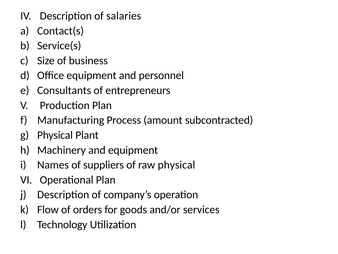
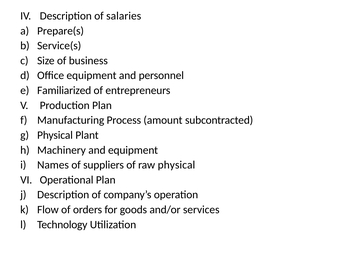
Contact(s: Contact(s -> Prepare(s (61, 31)
Consultants: Consultants -> Familiarized (64, 90)
